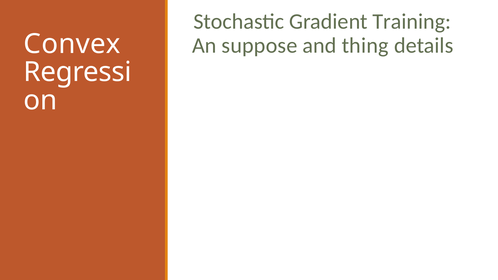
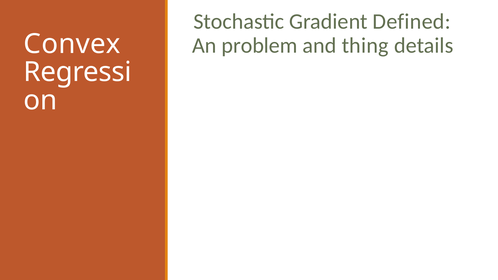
Training: Training -> Defined (412, 22)
suppose: suppose -> problem (260, 45)
